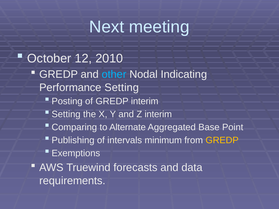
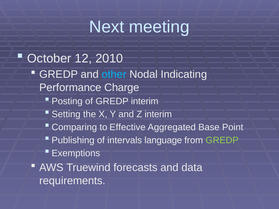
Performance Setting: Setting -> Charge (122, 88)
Alternate: Alternate -> Effective (128, 127)
minimum: minimum -> language (163, 140)
GREDP colour: yellow -> light green (222, 140)
